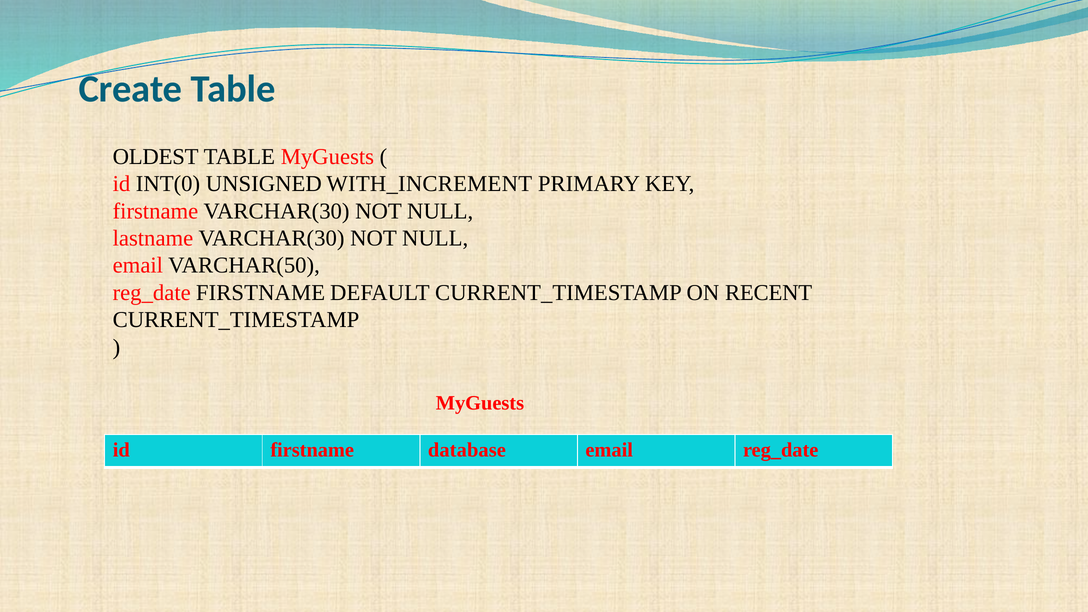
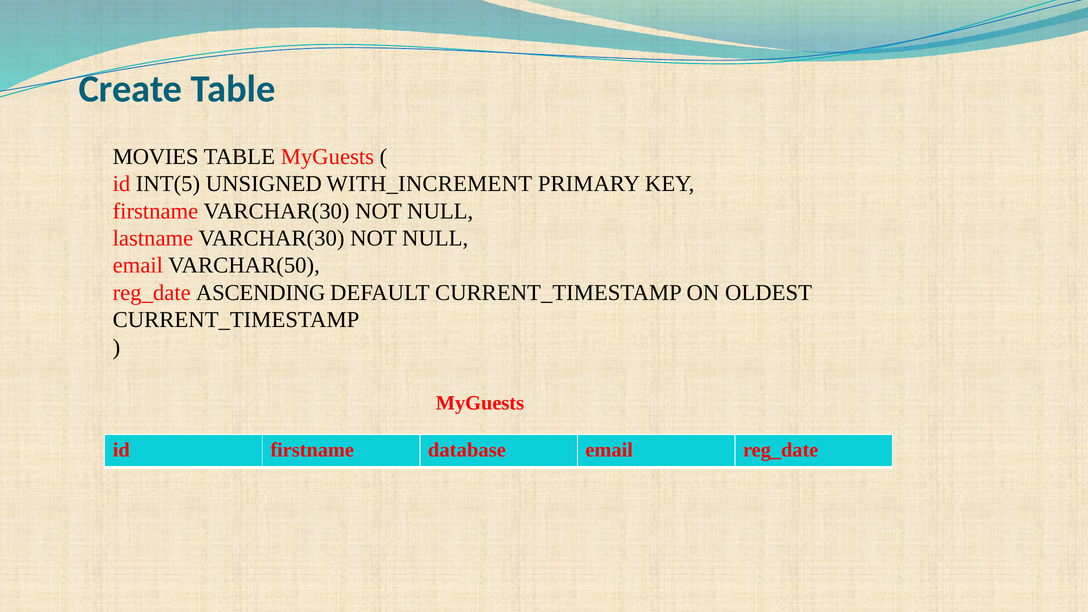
OLDEST: OLDEST -> MOVIES (156, 157)
INT(0: INT(0 -> INT(5 (168, 184)
reg_date FIRSTNAME: FIRSTNAME -> ASCENDING (261, 293)
RECENT: RECENT -> OLDEST (768, 293)
